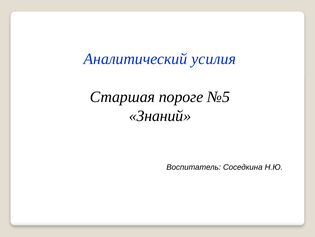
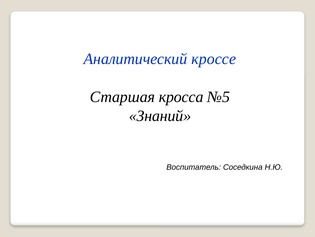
усилия: усилия -> кроссе (214, 59)
пороге: пороге -> кросса (181, 97)
